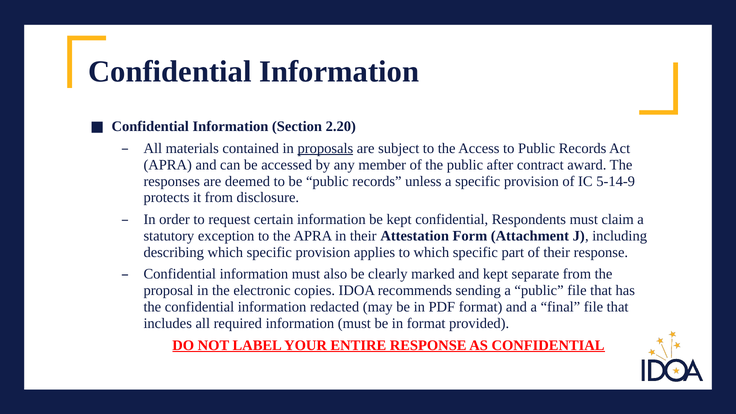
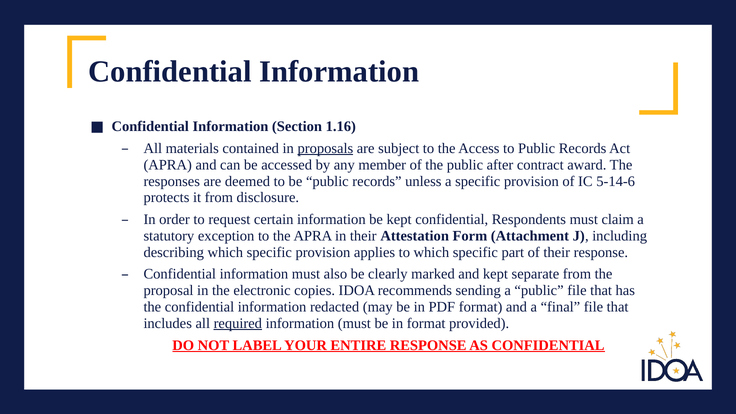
2.20: 2.20 -> 1.16 (341, 127)
5-14-9: 5-14-9 -> 5-14-6 (616, 181)
required underline: none -> present (238, 323)
